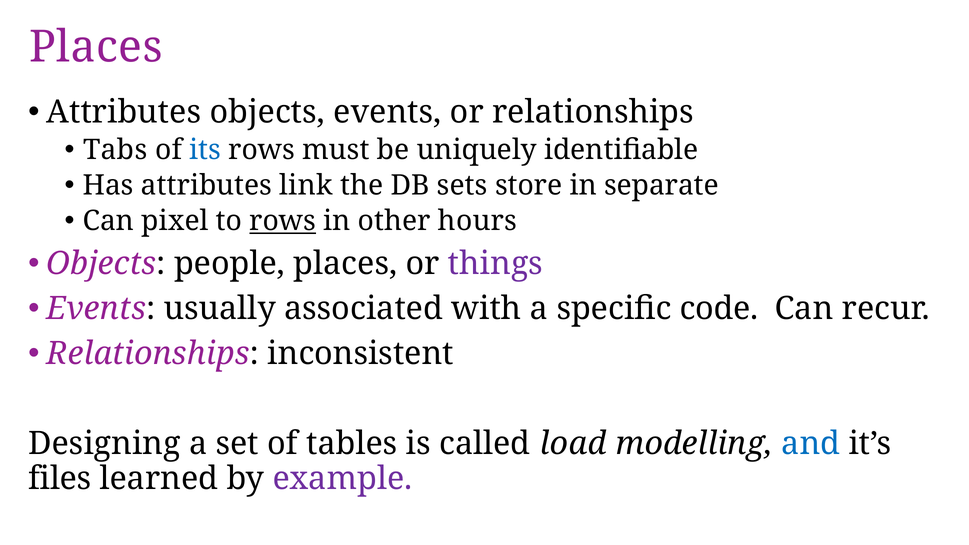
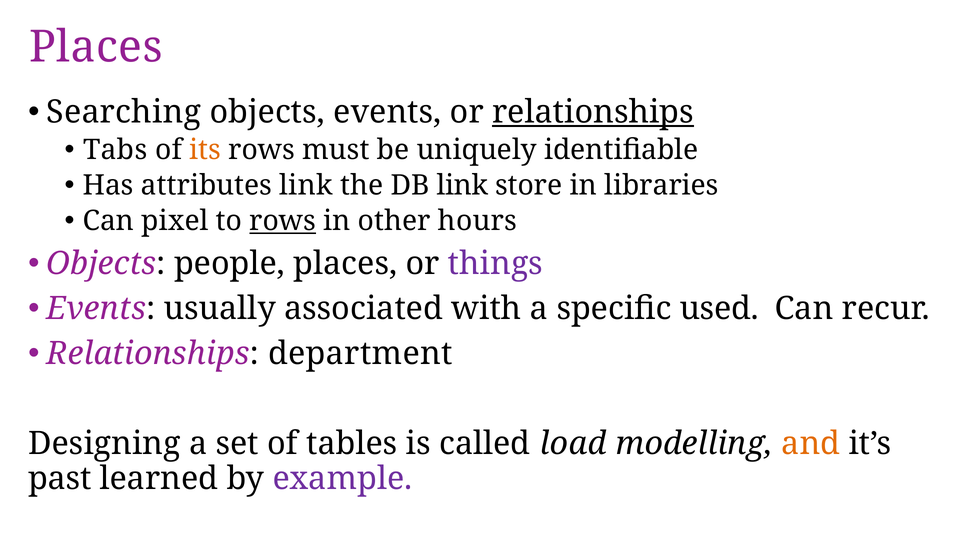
Attributes: Attributes -> Searching (124, 112)
relationships underline: none -> present (593, 112)
its colour: blue -> orange (205, 150)
DB sets: sets -> link (462, 185)
separate: separate -> libraries (661, 185)
code: code -> used (719, 309)
inconsistent: inconsistent -> department (360, 354)
and colour: blue -> orange (811, 444)
files: files -> past (60, 479)
